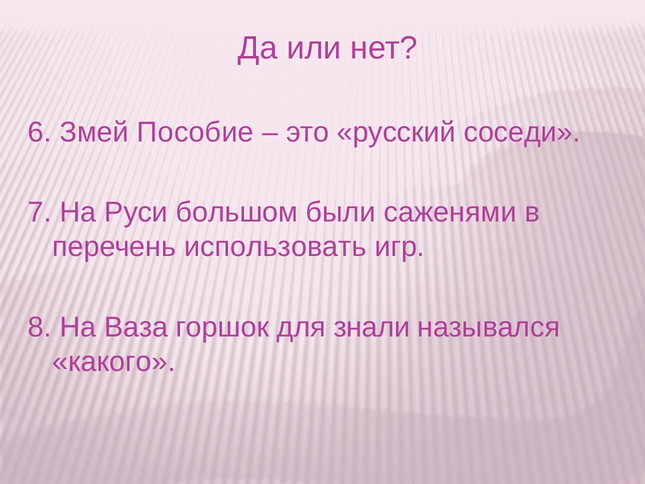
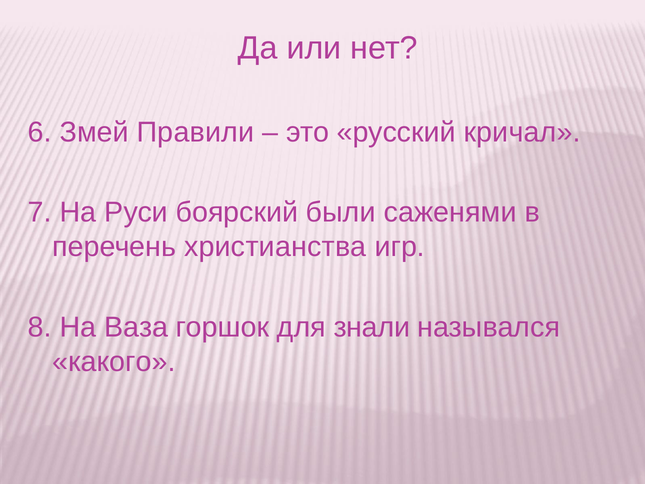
Пособие: Пособие -> Правили (195, 132)
соседи: соседи -> кричал (522, 132)
большом: большом -> боярский (237, 212)
использовать: использовать -> христианства (275, 247)
